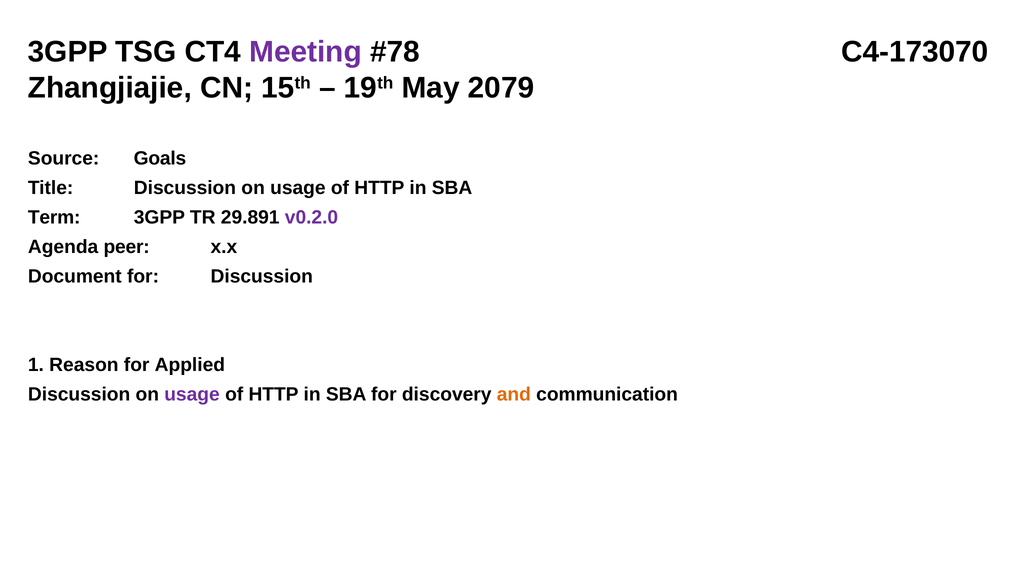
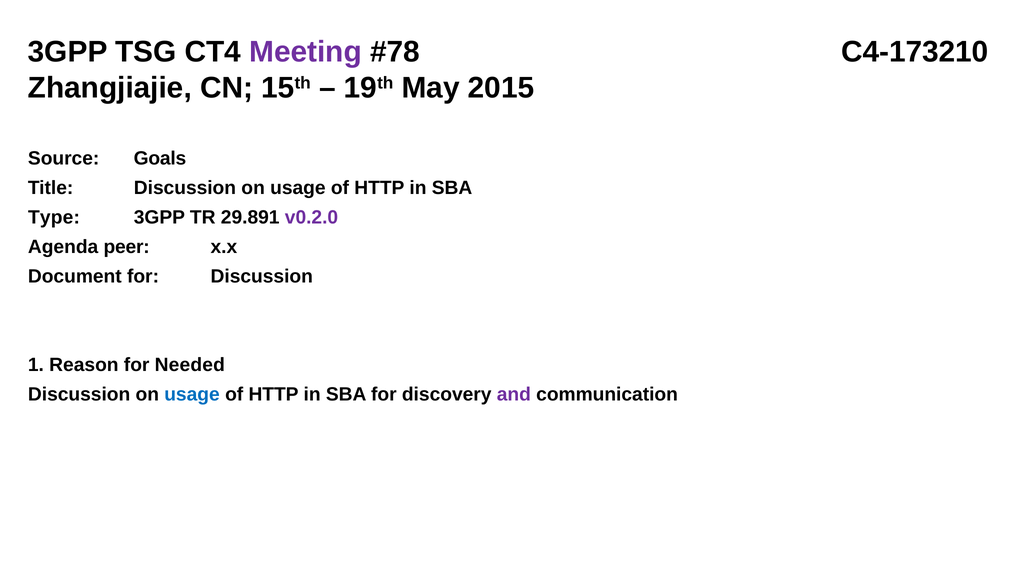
C4-173070: C4-173070 -> C4-173210 (915, 52)
2079: 2079 -> 2015 (501, 88)
Term: Term -> Type (54, 218)
Applied: Applied -> Needed (190, 365)
usage colour: purple -> blue (192, 394)
and colour: orange -> purple (514, 394)
